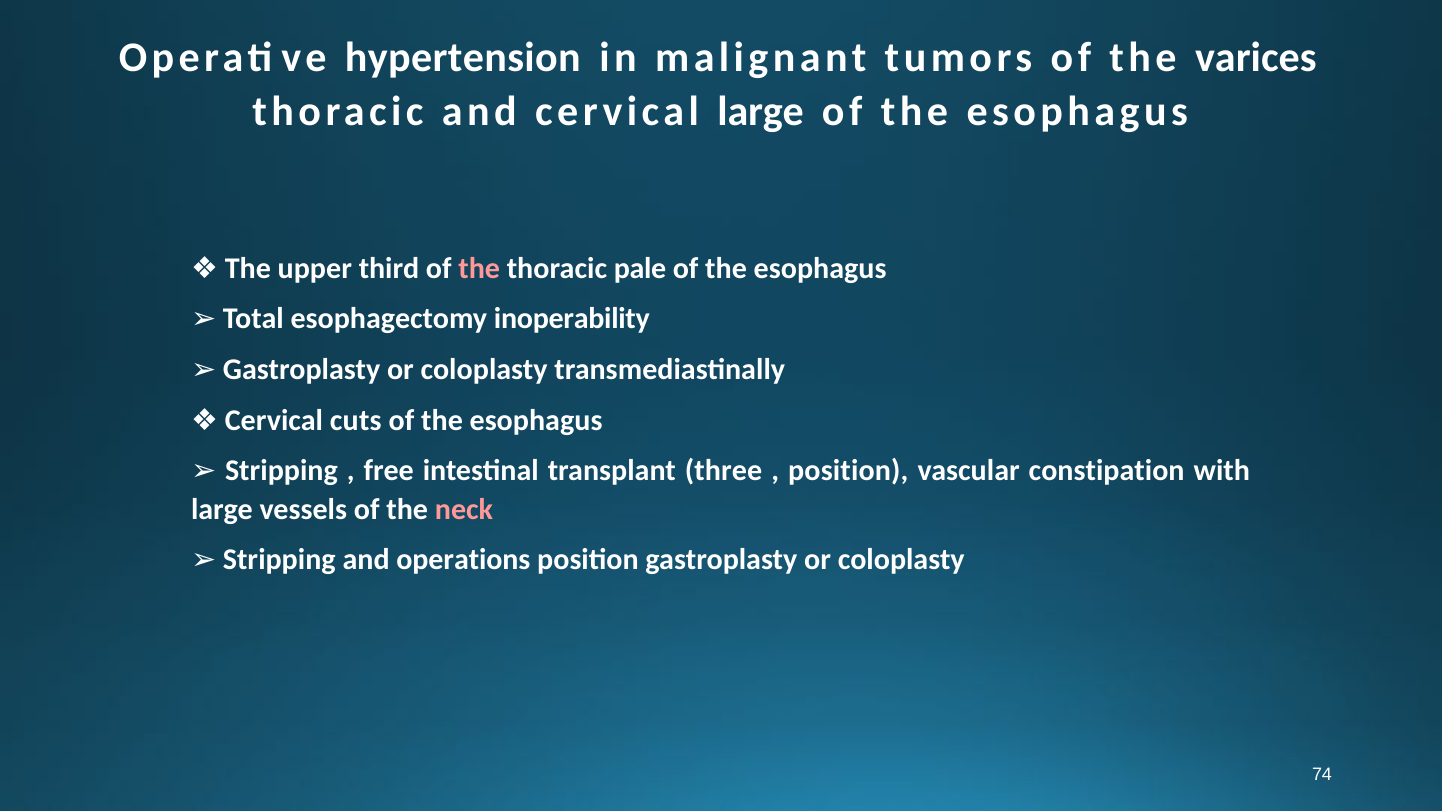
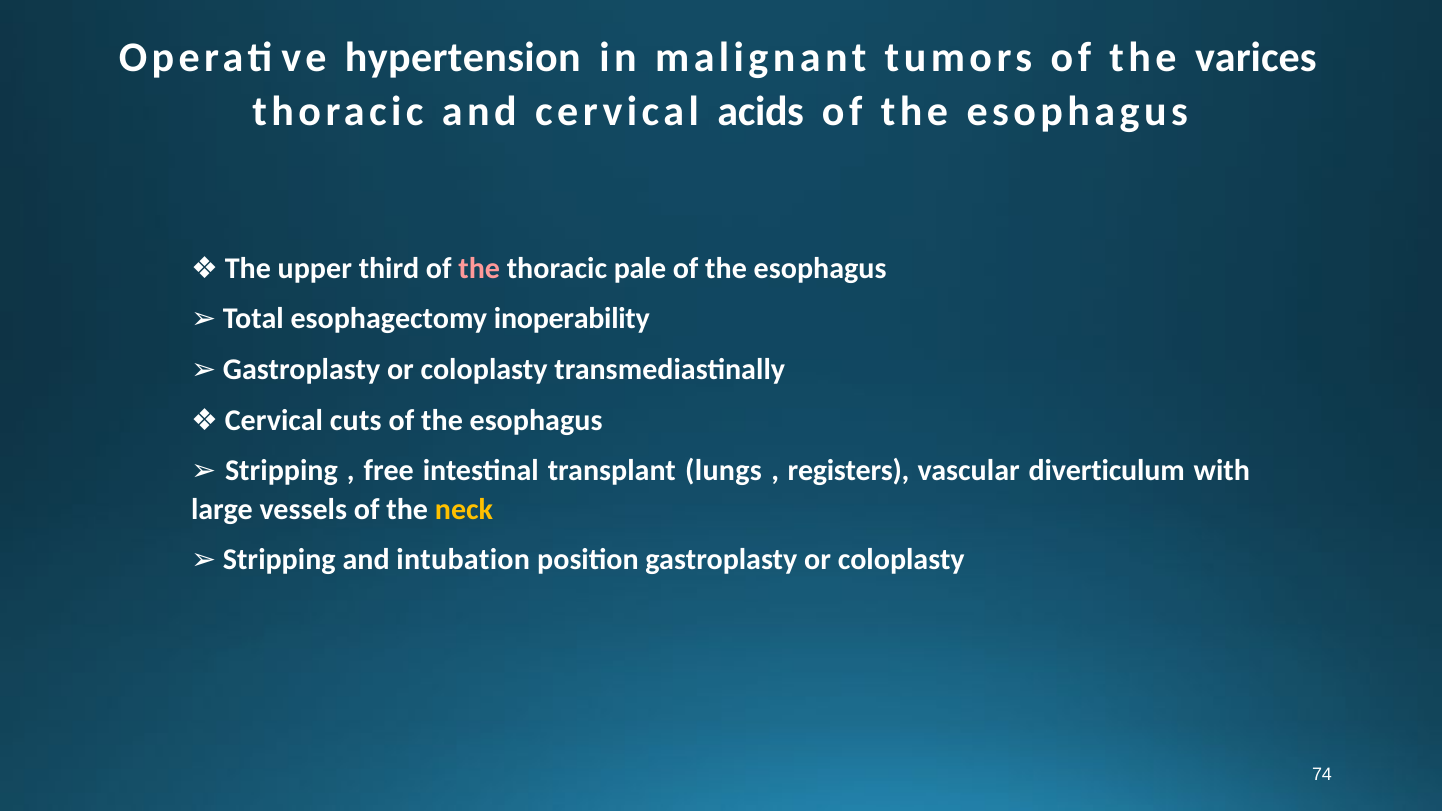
cervical large: large -> acids (761, 112)
three: three -> lungs (724, 471)
position: position -> registers (849, 471)
constipation: constipation -> diverticulum (1107, 471)
neck colour: pink -> yellow (464, 509)
operations: operations -> intubation (463, 560)
